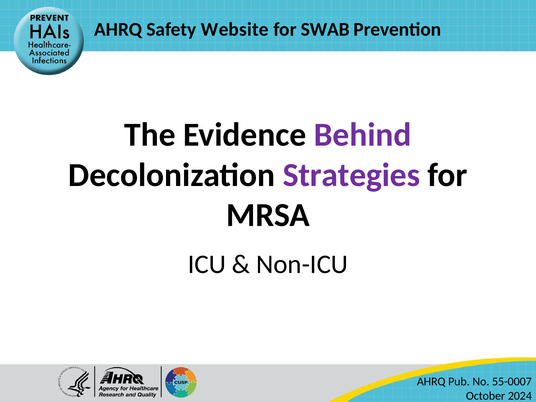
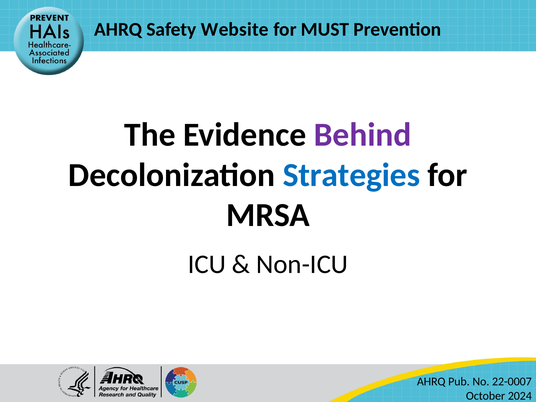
SWAB: SWAB -> MUST (325, 29)
Strategies colour: purple -> blue (351, 175)
55-0007: 55-0007 -> 22-0007 (512, 382)
